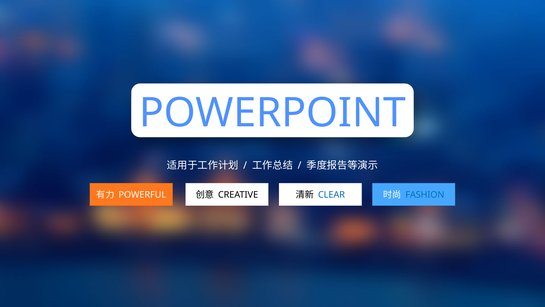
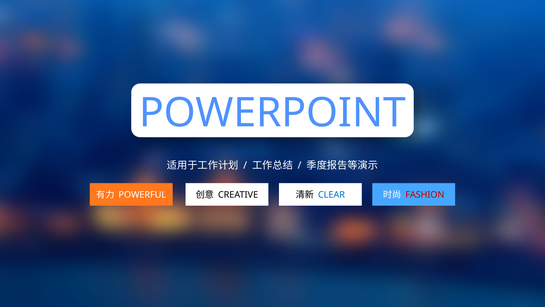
FASHION colour: blue -> red (425, 195)
